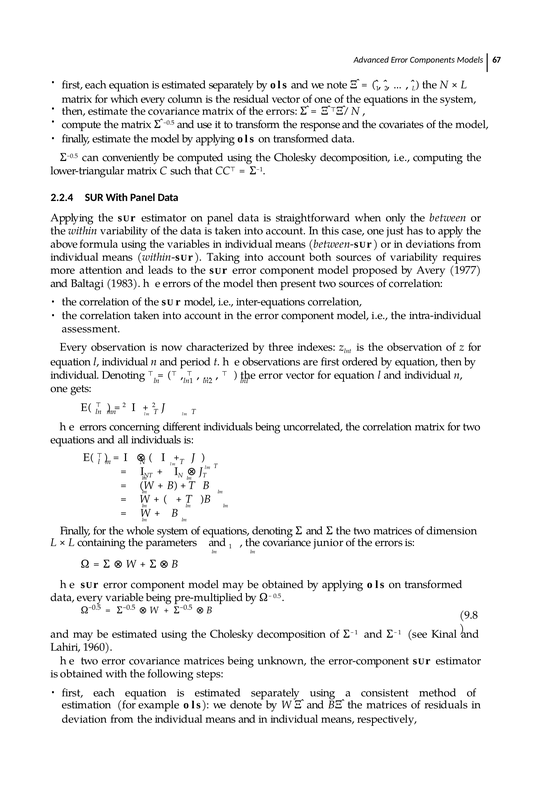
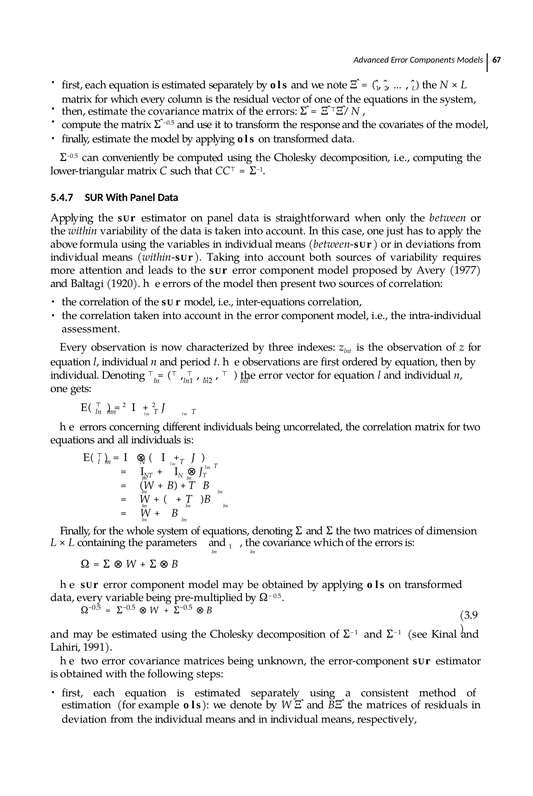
2.2.4: 2.2.4 -> 5.4.7 (62, 198)
1983: 1983 -> 1920 (124, 284)
covariance junior: junior -> which (329, 543)
9.8: 9.8 -> 3.9 (469, 615)
1960: 1960 -> 1991 (98, 647)
